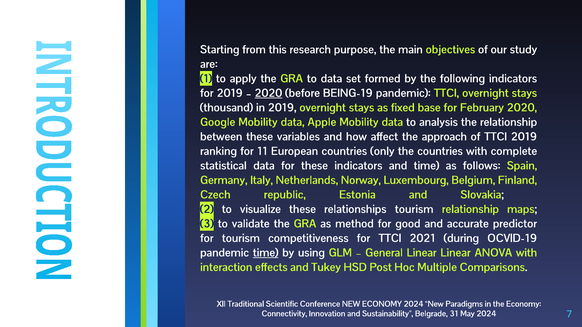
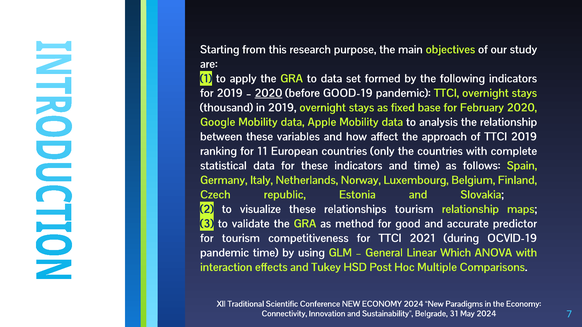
BEING-19: BEING-19 -> GOOD-19 (348, 93)
time underline: present -> none (266, 253)
Linear Linear: Linear -> Which (456, 253)
